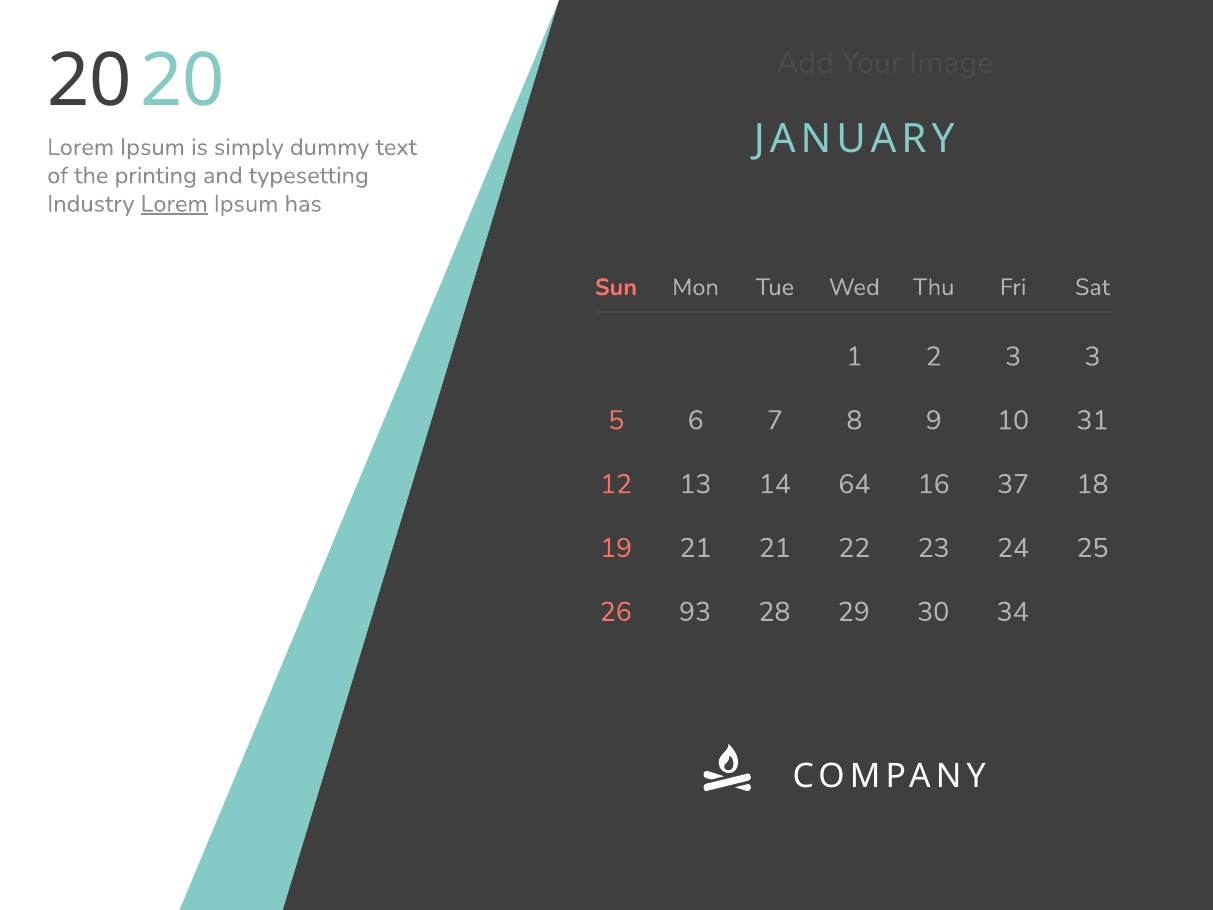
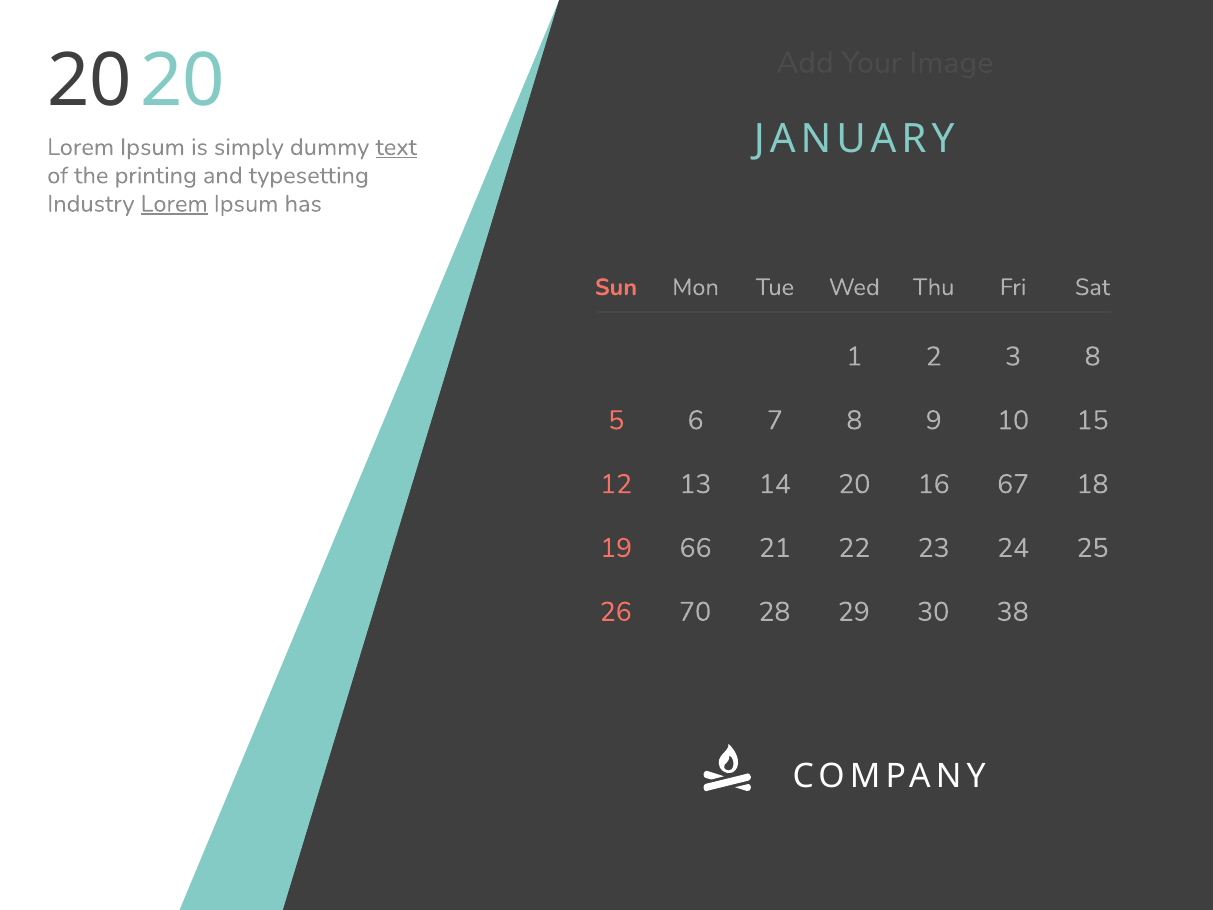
text underline: none -> present (396, 147)
3 3: 3 -> 8 (1093, 356)
31: 31 -> 15 (1093, 420)
64: 64 -> 20 (854, 484)
37: 37 -> 67 (1013, 484)
19 21: 21 -> 66 (696, 548)
93: 93 -> 70 (695, 612)
34: 34 -> 38 (1013, 612)
